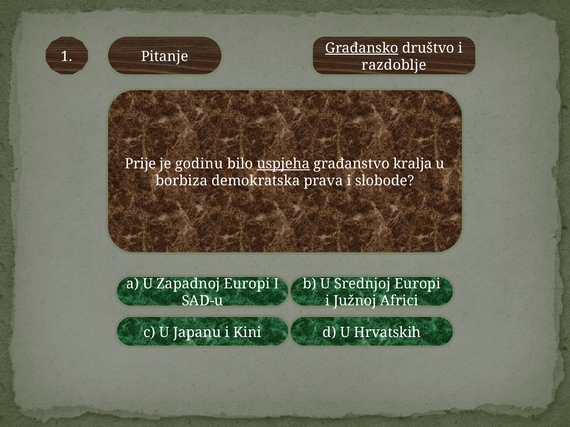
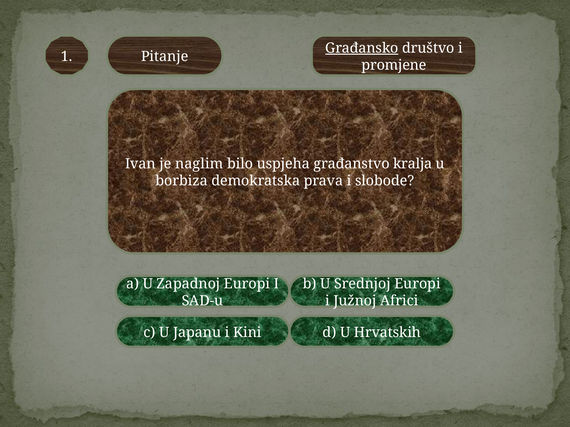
razdoblje: razdoblje -> promjene (394, 65)
Prije: Prije -> Ivan (140, 164)
godinu: godinu -> naglim (199, 164)
uspjeha underline: present -> none (283, 164)
